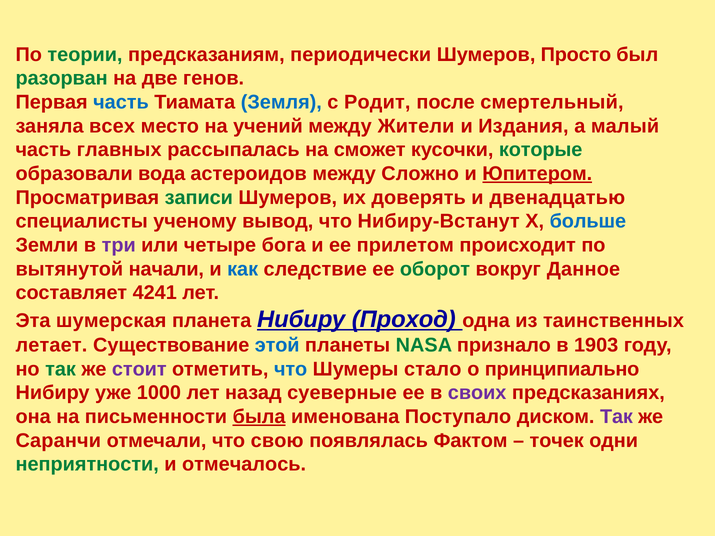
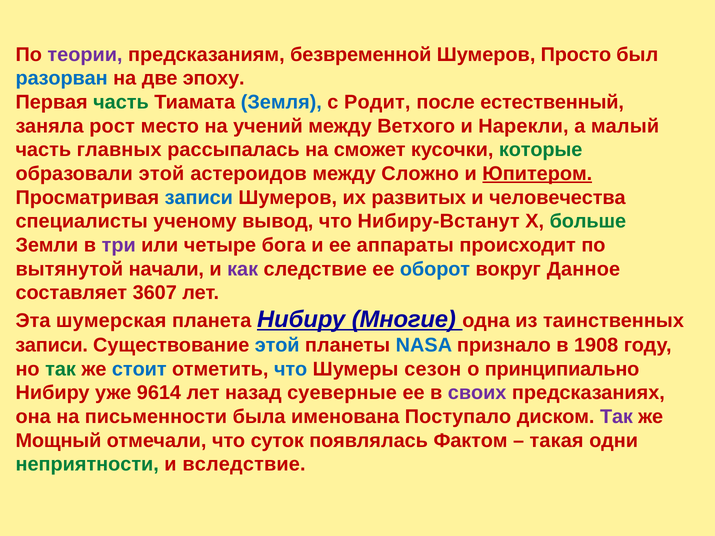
теории colour: green -> purple (85, 55)
периодически: периодически -> безвременной (361, 55)
разорван colour: green -> blue (62, 78)
генов: генов -> эпоху (214, 78)
часть colour: blue -> green (121, 102)
смертельный: смертельный -> естественный (552, 102)
всех: всех -> рост (112, 126)
Жители: Жители -> Ветхого (416, 126)
Издания: Издания -> Нарекли (523, 126)
образовали вода: вода -> этой (162, 174)
записи colour: green -> blue (199, 198)
доверять: доверять -> развитых (419, 198)
двенадцатью: двенадцатью -> человечества (557, 198)
больше colour: blue -> green (588, 221)
прилетом: прилетом -> аппараты (405, 245)
как colour: blue -> purple (243, 269)
оборот colour: green -> blue (435, 269)
4241: 4241 -> 3607 (155, 293)
Проход: Проход -> Многие (404, 319)
летает: летает -> записи (52, 345)
NASA colour: green -> blue (424, 345)
1903: 1903 -> 1908 (596, 345)
стоит colour: purple -> blue (139, 369)
стало: стало -> сезон (433, 369)
1000: 1000 -> 9614 (159, 393)
была underline: present -> none (259, 417)
Саранчи: Саранчи -> Мощный (58, 441)
свою: свою -> суток (277, 441)
точек: точек -> такая (557, 441)
отмечалось: отмечалось -> вследствие (244, 465)
